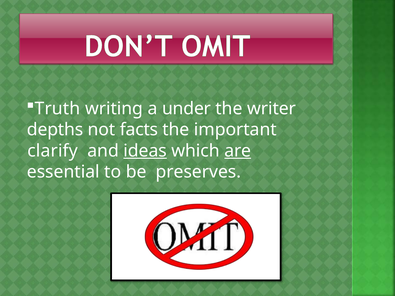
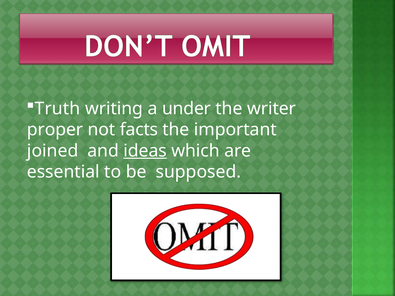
depths: depths -> proper (55, 130)
clarify: clarify -> joined (53, 151)
are underline: present -> none (238, 151)
preserves: preserves -> supposed (198, 172)
